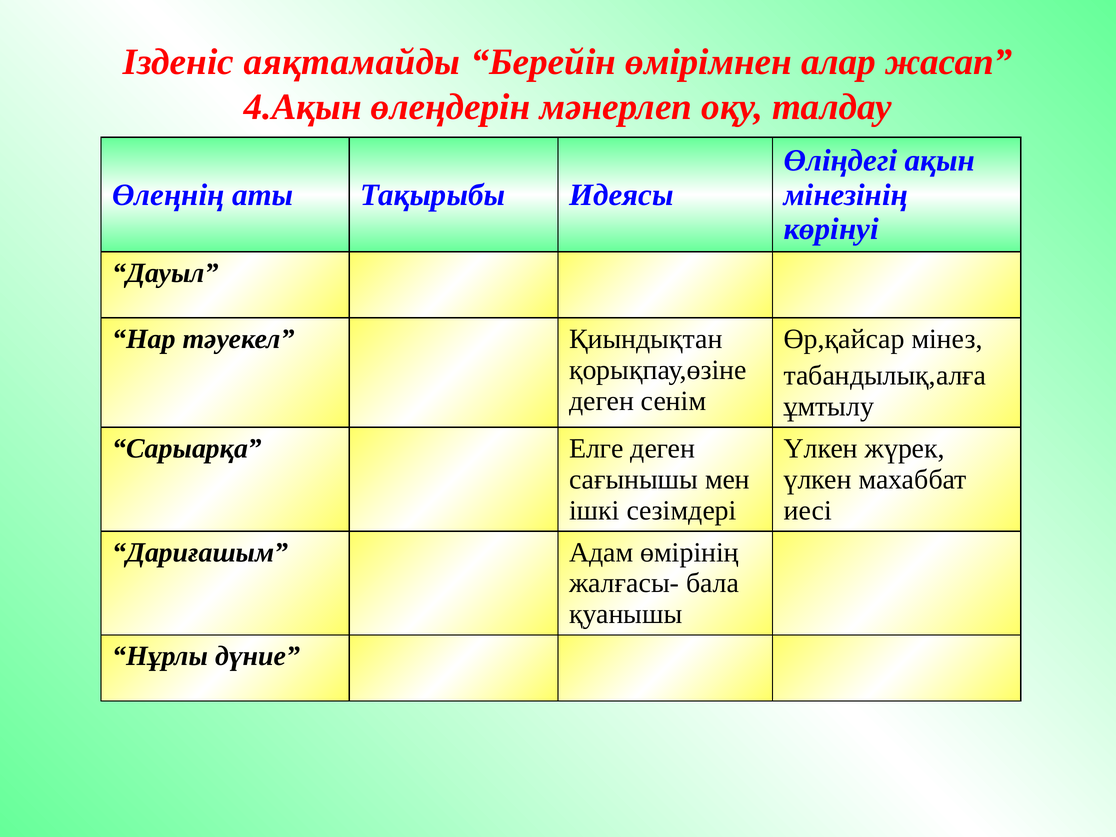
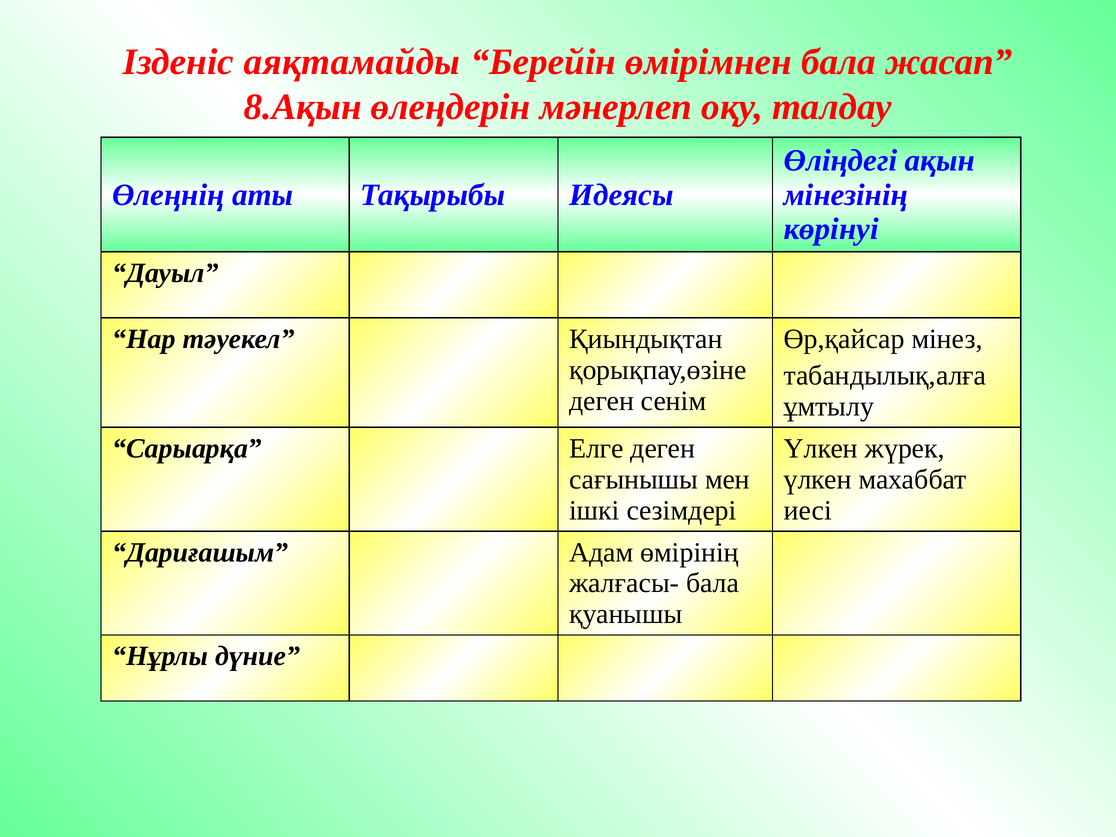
өмірімнен алар: алар -> бала (839, 62)
4.Ақын: 4.Ақын -> 8.Ақын (303, 107)
